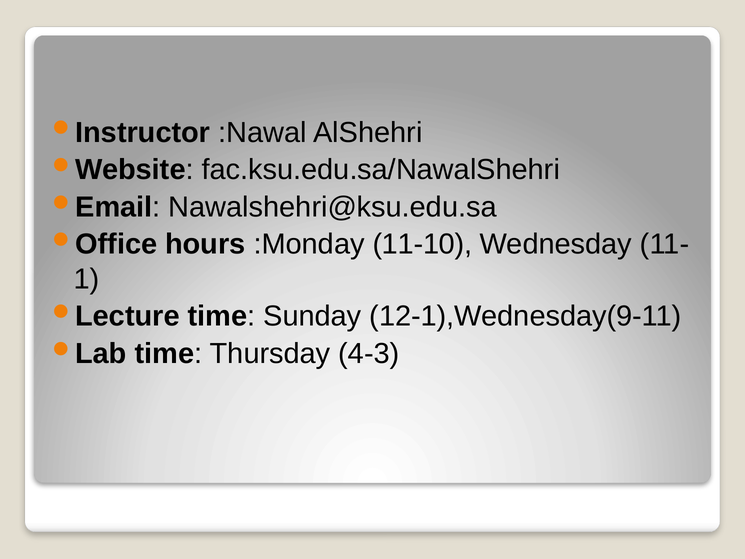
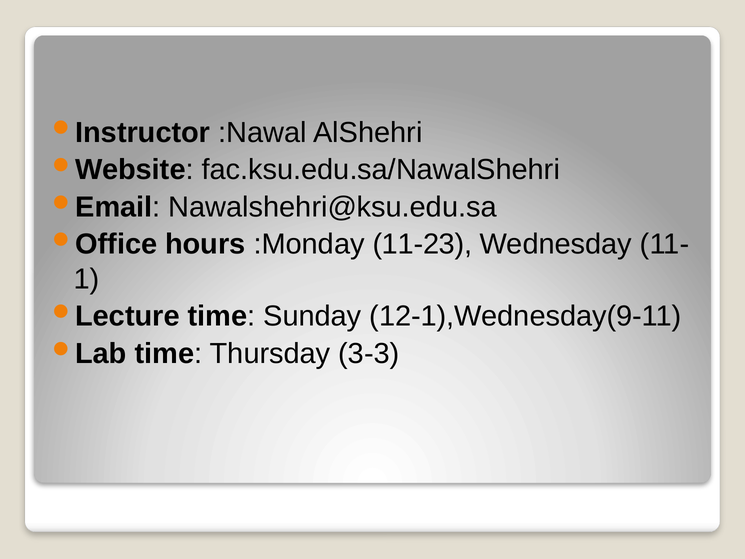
11-10: 11-10 -> 11-23 (422, 244)
4-3: 4-3 -> 3-3 (369, 353)
